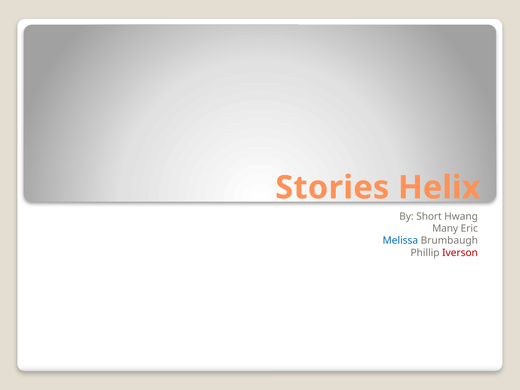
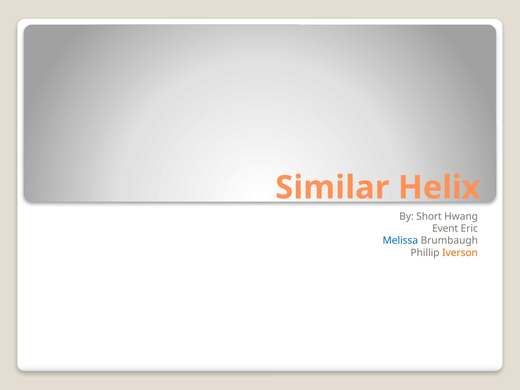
Stories: Stories -> Similar (332, 188)
Many: Many -> Event (445, 228)
Iverson colour: red -> orange (460, 253)
